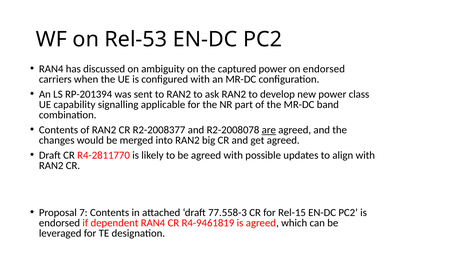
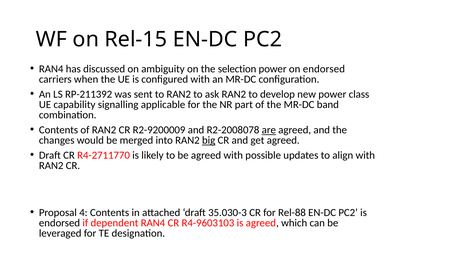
Rel-53: Rel-53 -> Rel-15 (136, 39)
captured: captured -> selection (237, 69)
RP-201394: RP-201394 -> RP-211392 (89, 94)
R2-2008377: R2-2008377 -> R2-9200009 (159, 130)
big underline: none -> present (209, 141)
R4-2811770: R4-2811770 -> R4-2711770 (104, 155)
7: 7 -> 4 (83, 213)
77.558-3: 77.558-3 -> 35.030-3 (228, 213)
Rel-15: Rel-15 -> Rel-88 (292, 213)
R4-9461819: R4-9461819 -> R4-9603103 (208, 223)
